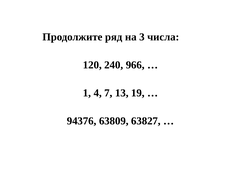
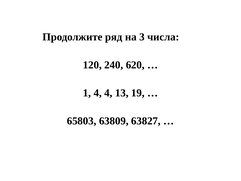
966: 966 -> 620 (135, 65)
4 7: 7 -> 4 (108, 93)
94376: 94376 -> 65803 (82, 121)
